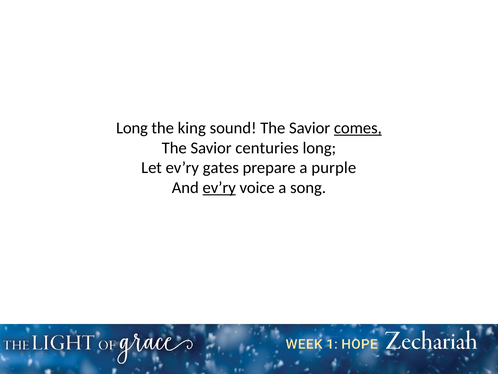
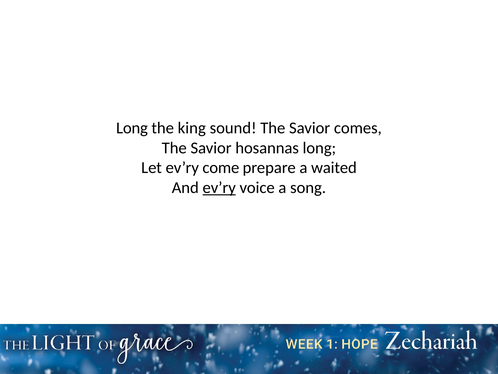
comes underline: present -> none (358, 128)
centuries: centuries -> hosannas (267, 148)
gates: gates -> come (221, 168)
purple: purple -> waited (334, 168)
